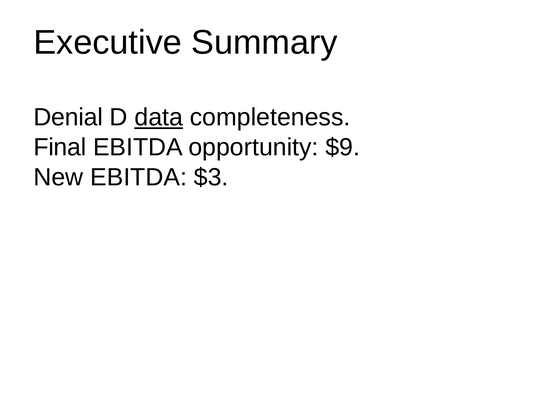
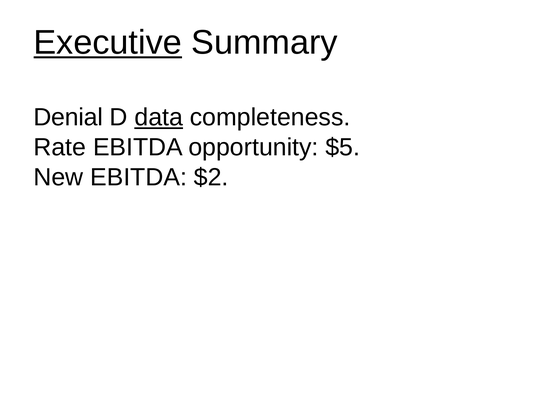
Executive underline: none -> present (108, 43)
Final: Final -> Rate (60, 147)
$9: $9 -> $5 (343, 147)
$3: $3 -> $2 (211, 177)
